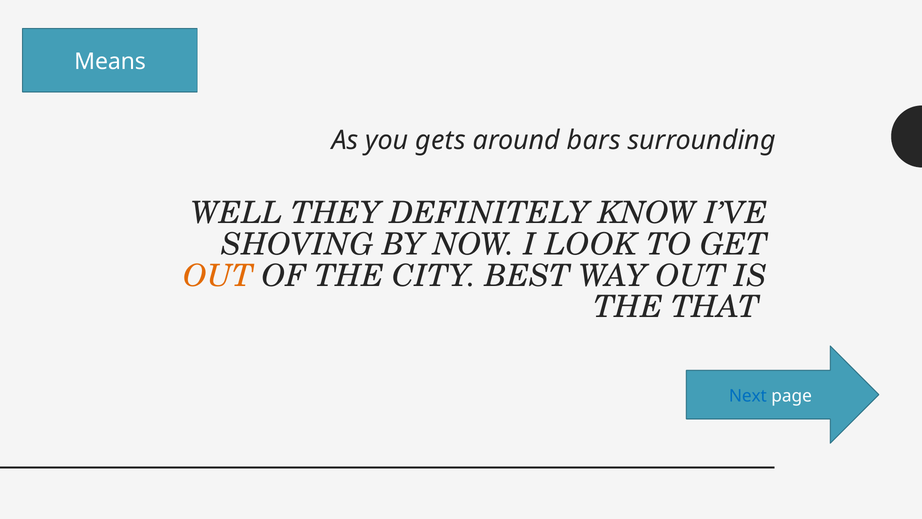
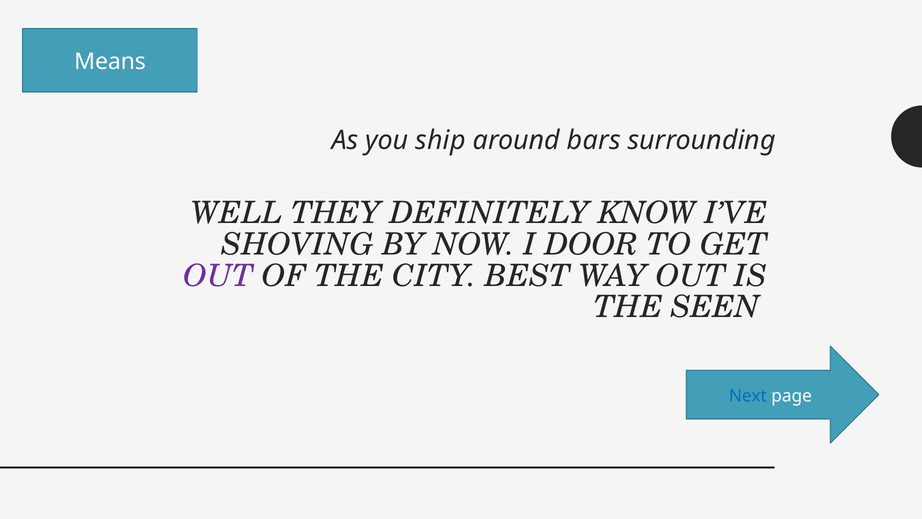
gets: gets -> ship (441, 140)
LOOK: LOOK -> DOOR (591, 244)
OUT colour: orange -> purple (218, 276)
THAT: THAT -> SEEN (715, 307)
